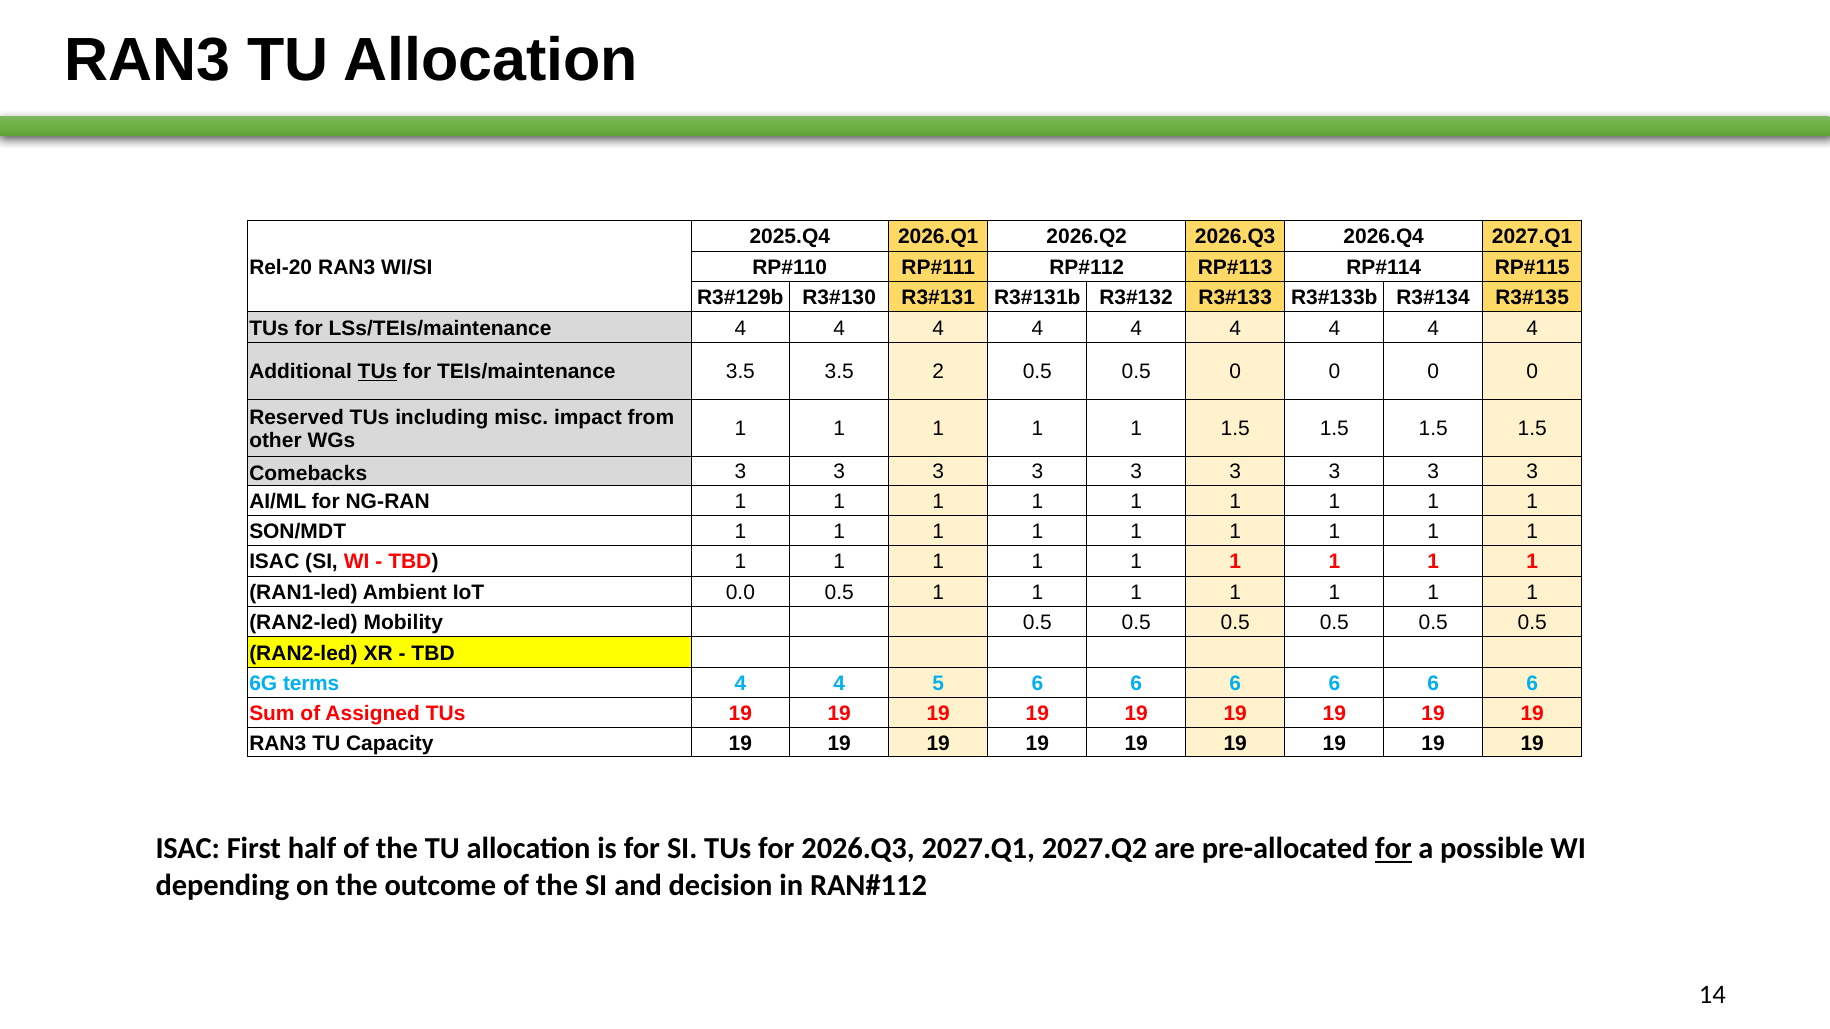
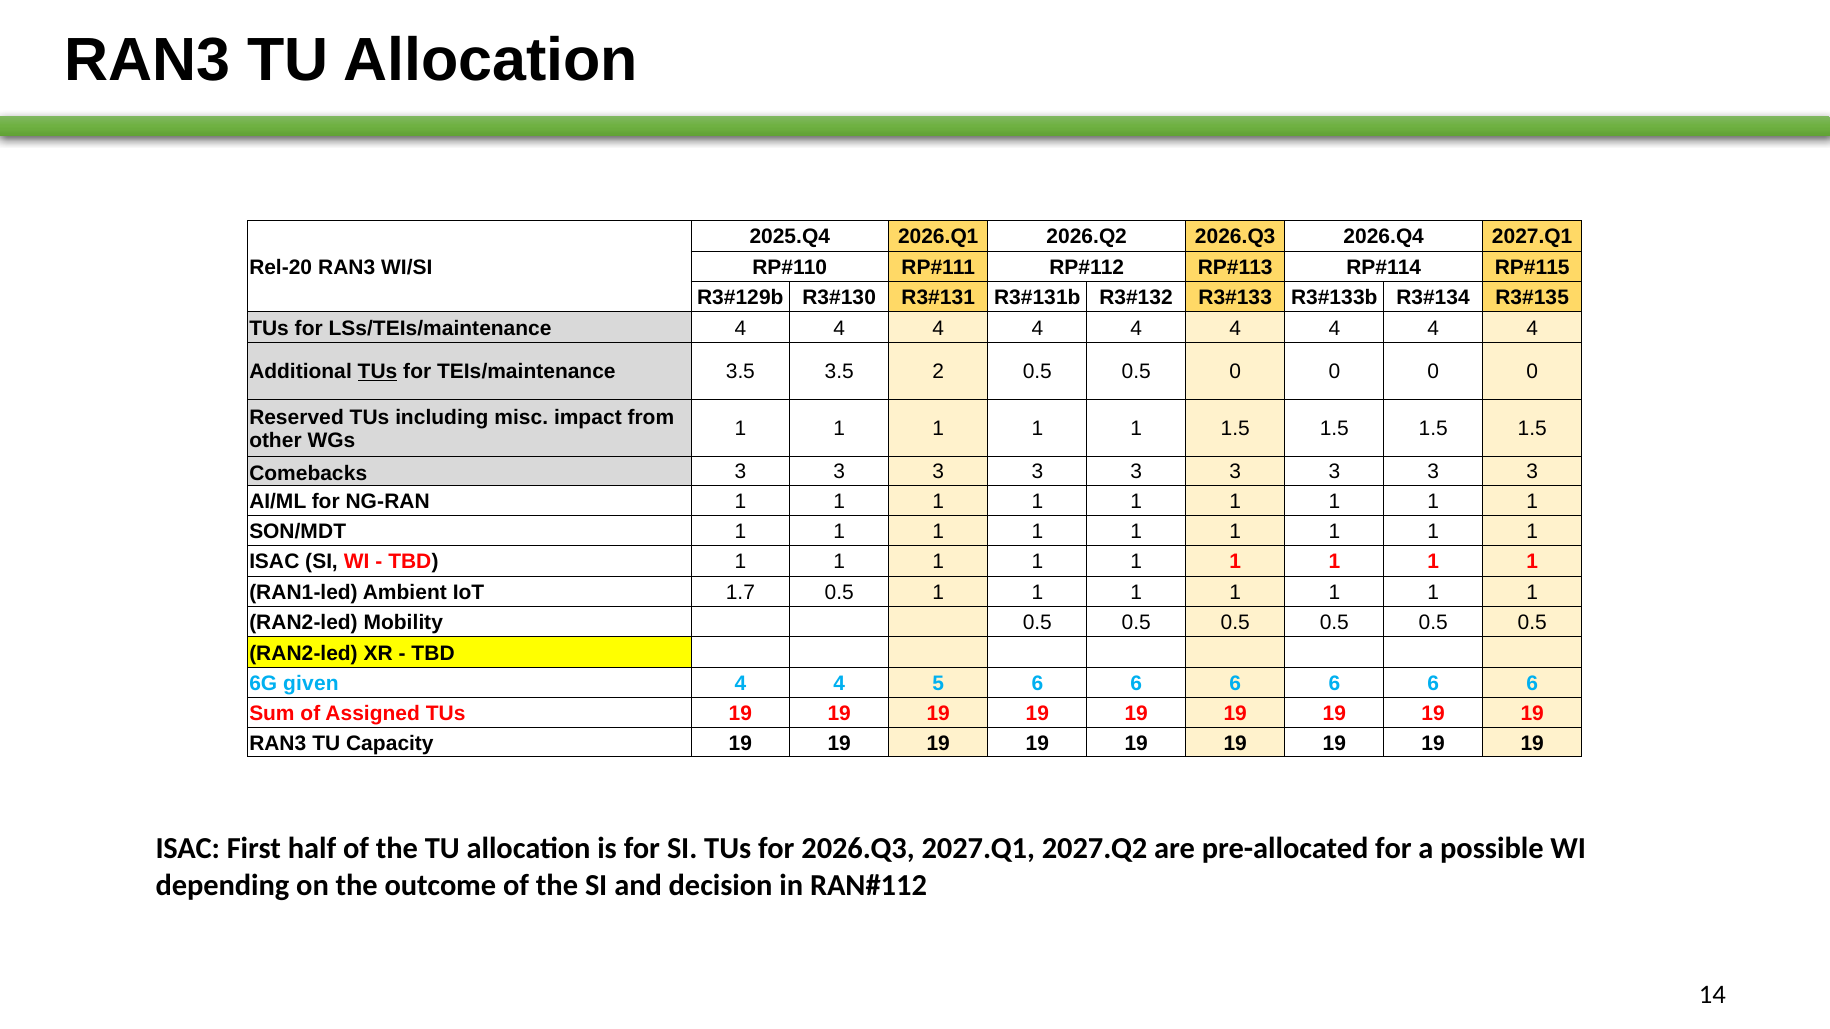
0.0: 0.0 -> 1.7 (740, 593)
terms: terms -> given (311, 684)
for underline: present -> none (1393, 849)
